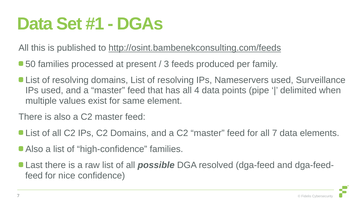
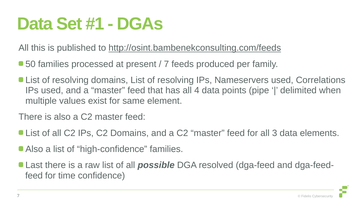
3: 3 -> 7 (166, 64)
Surveillance: Surveillance -> Correlations (321, 80)
all 7: 7 -> 3 (275, 133)
nice: nice -> time (67, 175)
